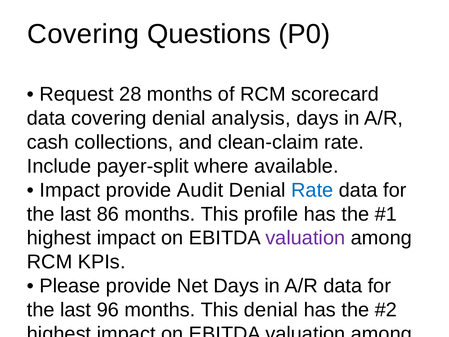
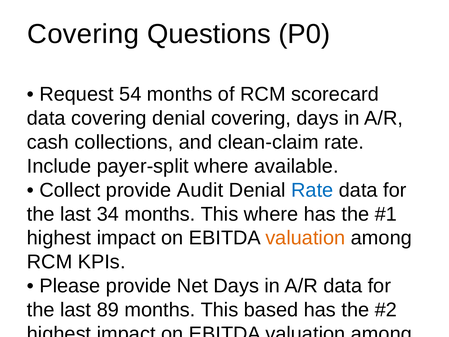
28: 28 -> 54 (130, 94)
denial analysis: analysis -> covering (251, 118)
Impact: Impact -> Collect (70, 190)
86: 86 -> 34 (108, 214)
This profile: profile -> where (271, 214)
valuation colour: purple -> orange (305, 238)
96: 96 -> 89 (108, 310)
This denial: denial -> based (271, 310)
